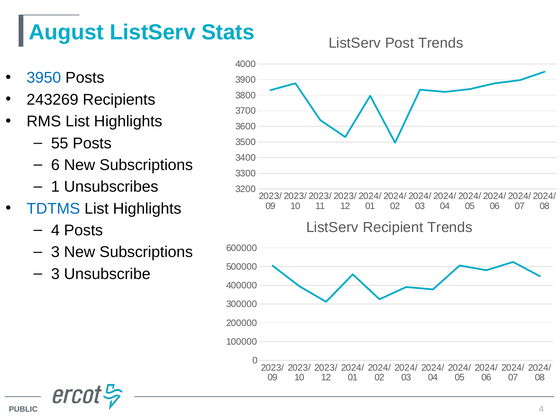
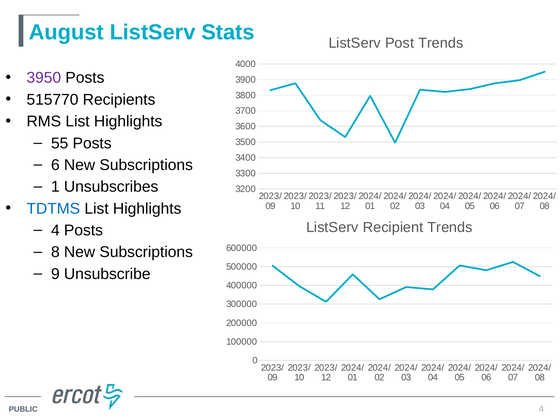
3950 colour: blue -> purple (44, 78)
243269: 243269 -> 515770 (52, 100)
3: 3 -> 8 (55, 252)
3: 3 -> 9 (55, 274)
